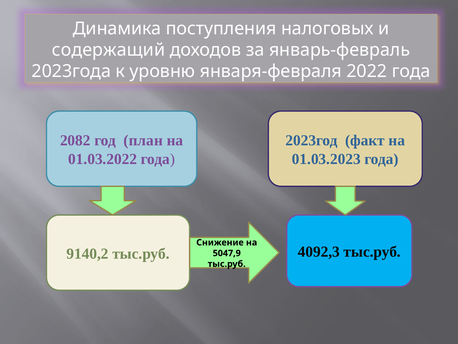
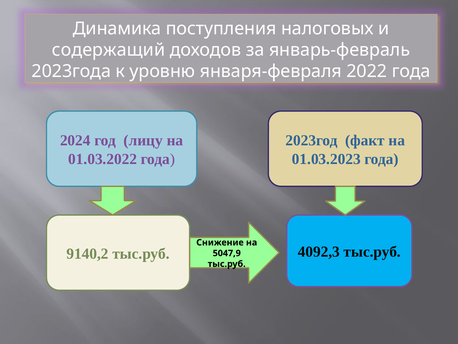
2082: 2082 -> 2024 (75, 140)
план: план -> лицу (143, 140)
